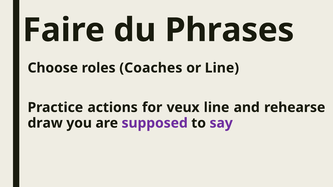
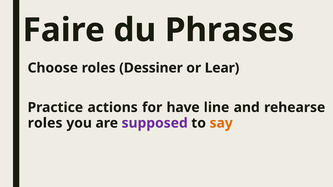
Coaches: Coaches -> Dessiner (151, 68)
or Line: Line -> Lear (222, 68)
veux: veux -> have (183, 108)
draw: draw -> roles (45, 123)
say colour: purple -> orange (221, 123)
